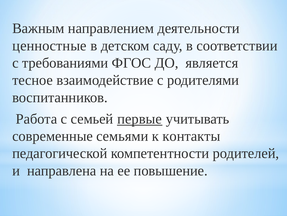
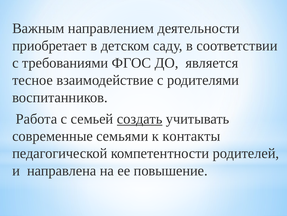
ценностные: ценностные -> приобретает (50, 45)
первые: первые -> создать (140, 118)
